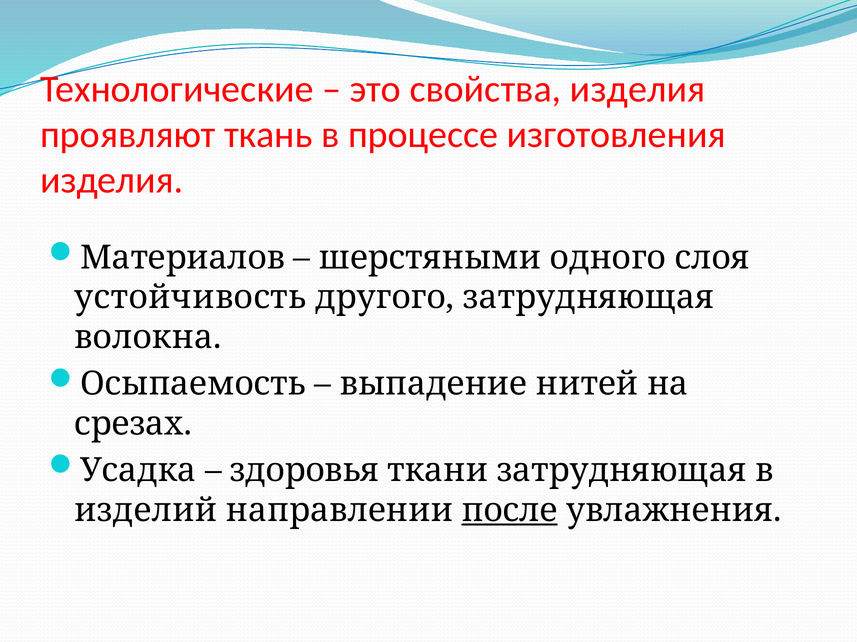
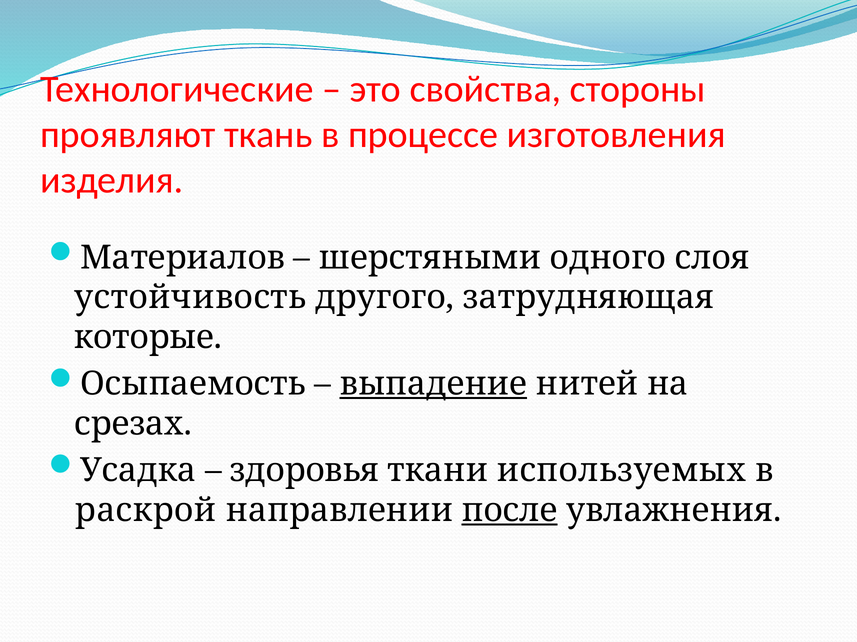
свойства изделия: изделия -> стороны (638, 89)
волокна: волокна -> которые (148, 338)
выпадение underline: none -> present (433, 384)
ткани затрудняющая: затрудняющая -> используемых (621, 471)
изделий: изделий -> раскрой (146, 511)
